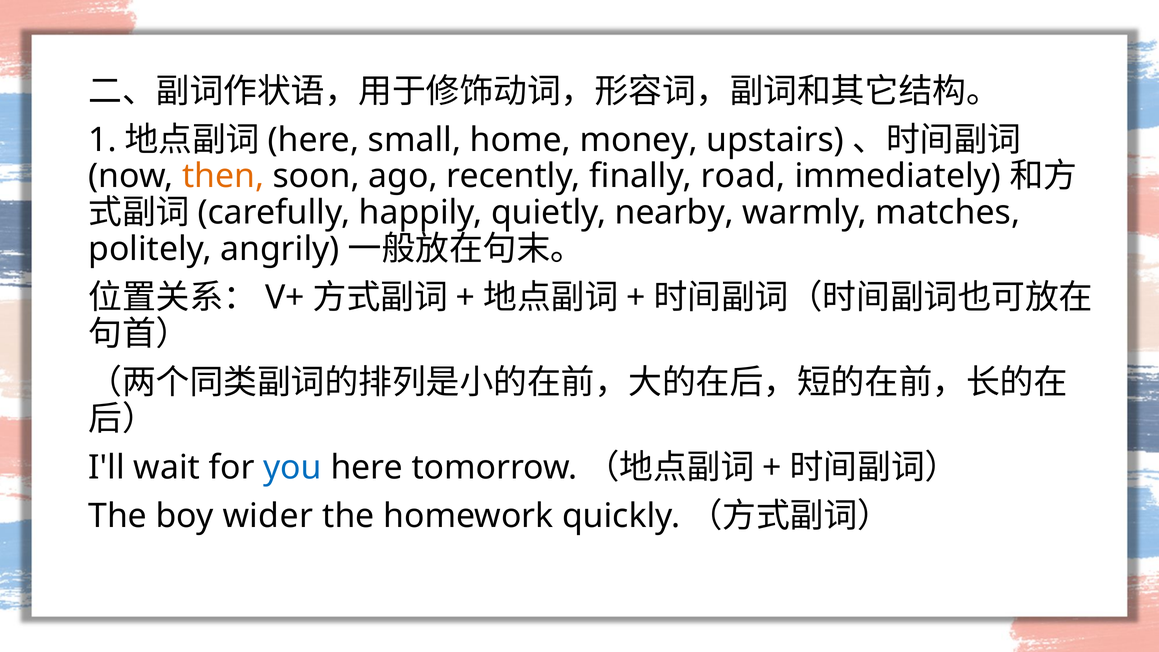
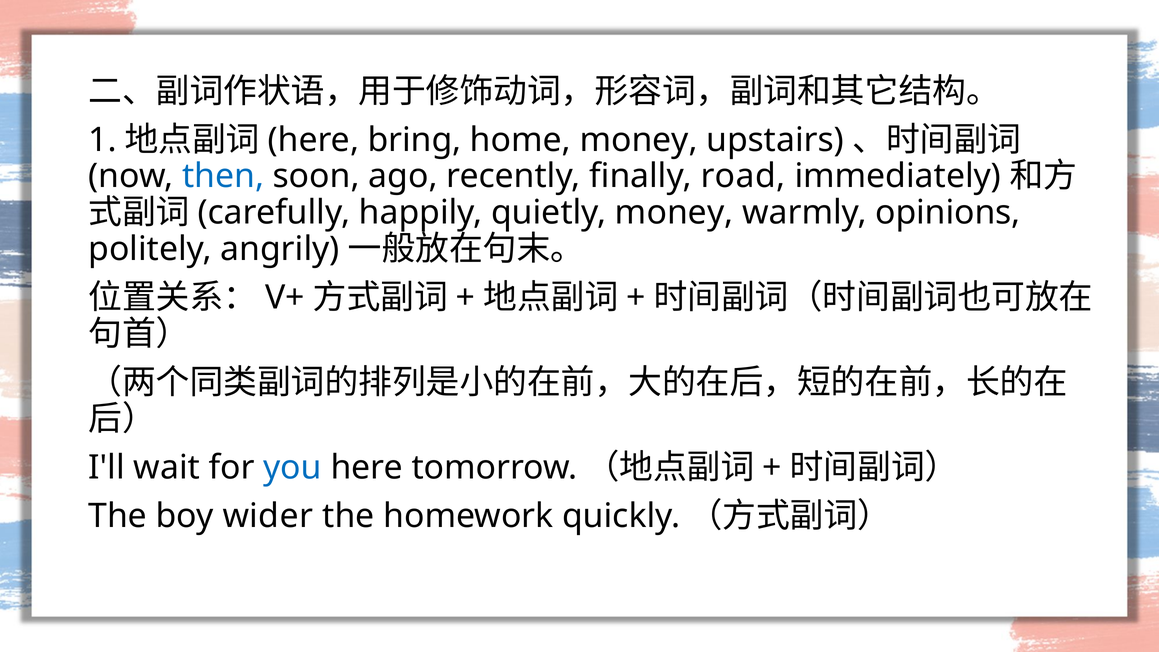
small: small -> bring (415, 140)
then colour: orange -> blue (223, 176)
quietly nearby: nearby -> money (674, 213)
matches: matches -> opinions (948, 213)
